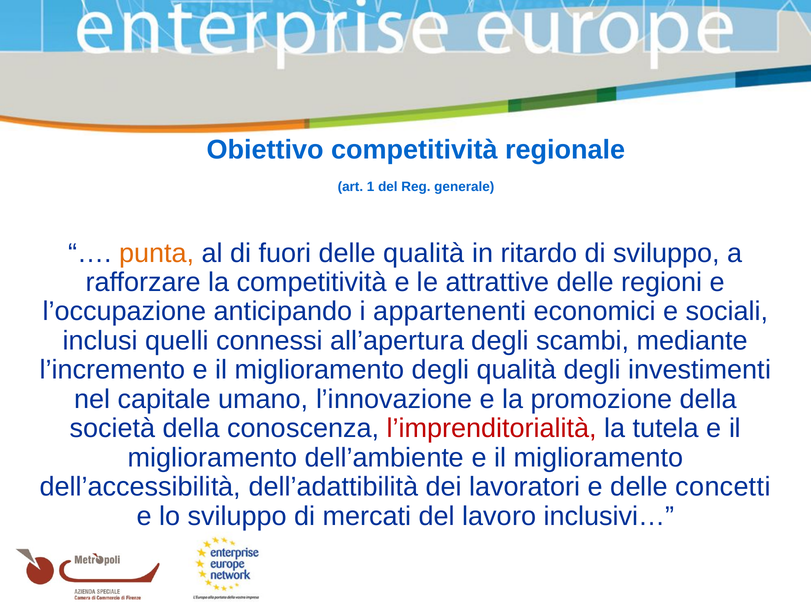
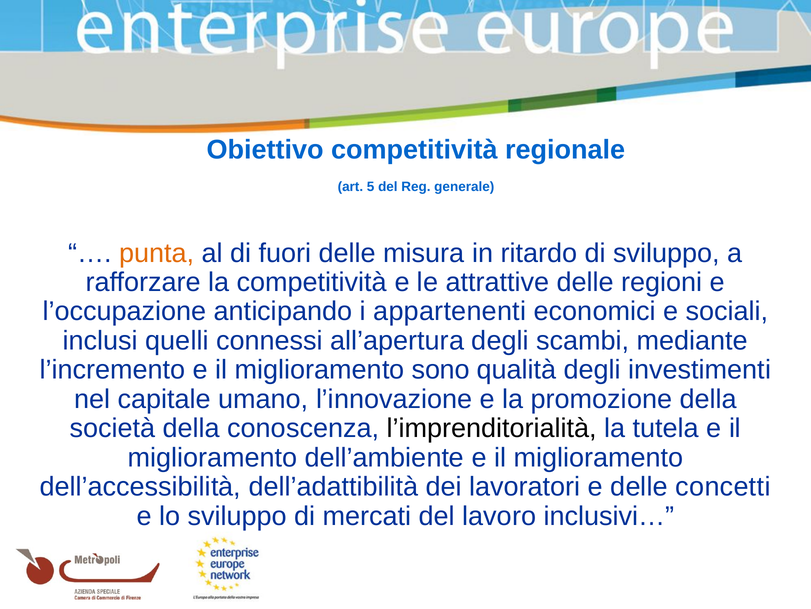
1: 1 -> 5 (371, 187)
delle qualità: qualità -> misura (424, 253)
miglioramento degli: degli -> sono (441, 370)
l’imprenditorialità colour: red -> black (492, 428)
